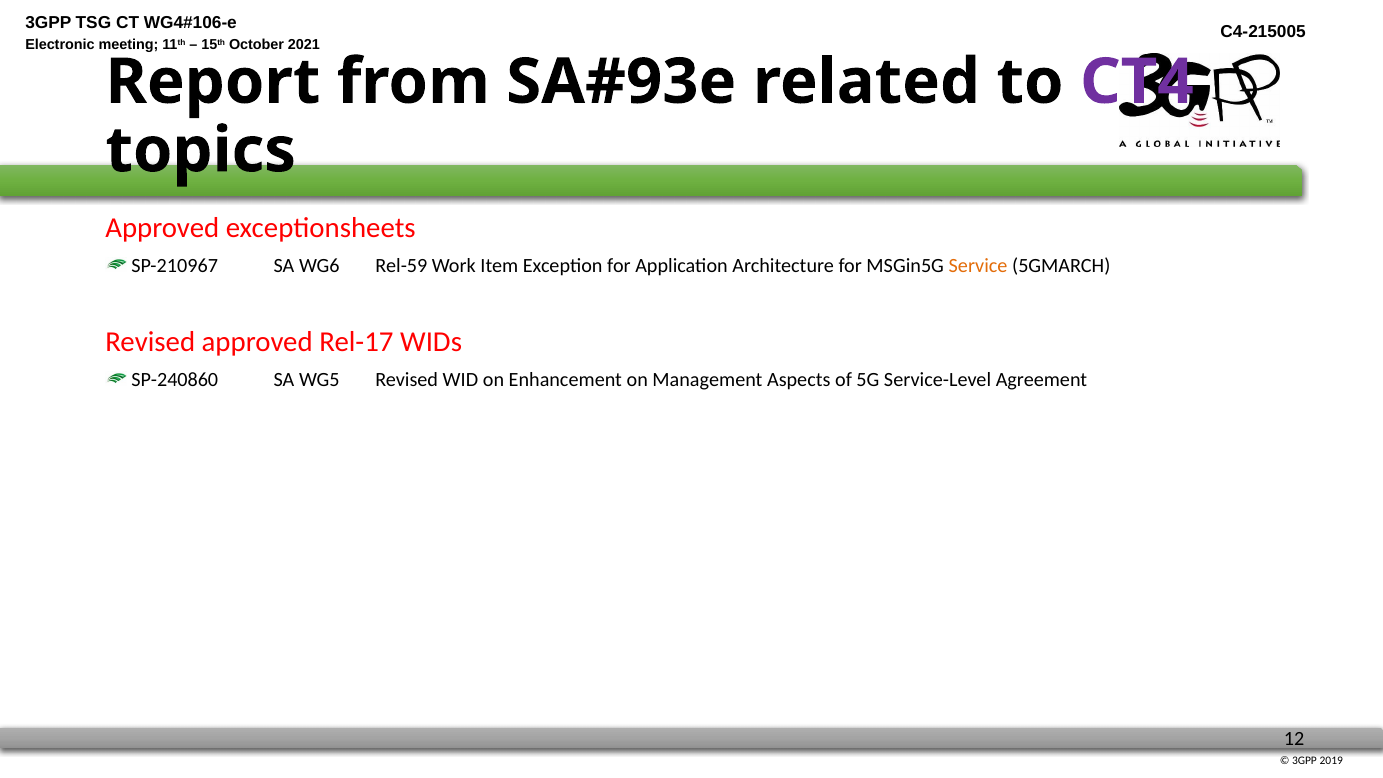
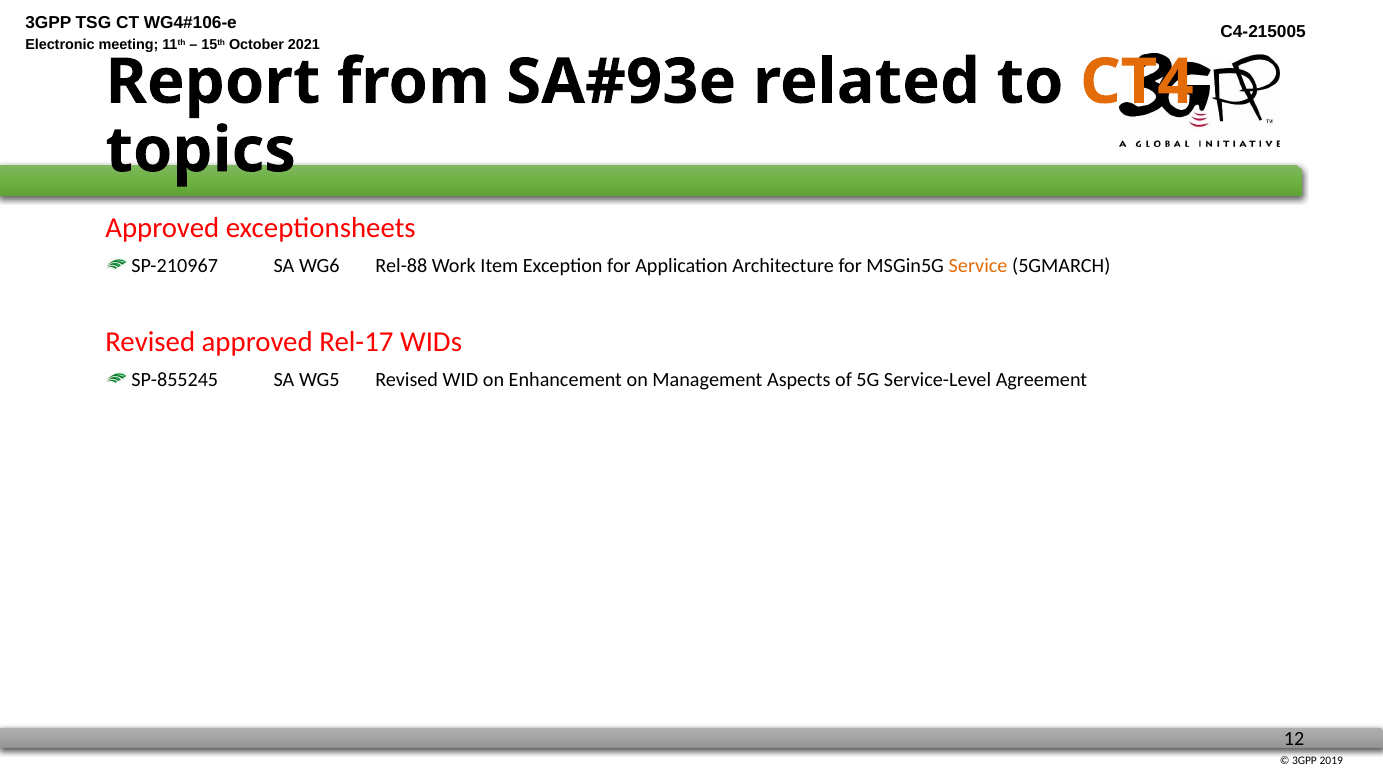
CT4 colour: purple -> orange (1137, 82)
Rel-59: Rel-59 -> Rel-88 (401, 266)
SP-240860: SP-240860 -> SP-855245 (175, 380)
